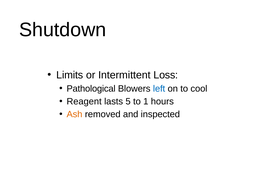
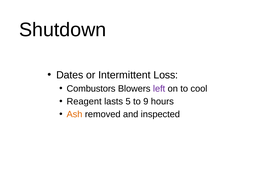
Limits: Limits -> Dates (70, 75)
Pathological: Pathological -> Combustors (91, 88)
left colour: blue -> purple (159, 88)
1: 1 -> 9 (146, 101)
